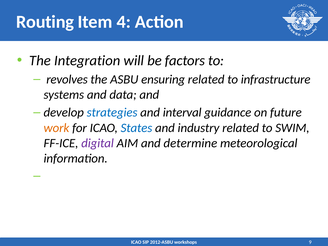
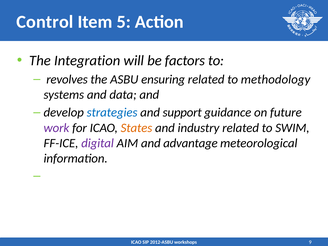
Routing: Routing -> Control (45, 22)
4: 4 -> 5 (124, 22)
infrastructure: infrastructure -> methodology (276, 79)
interval: interval -> support (182, 113)
work colour: orange -> purple (56, 128)
States colour: blue -> orange (136, 128)
determine: determine -> advantage (190, 143)
